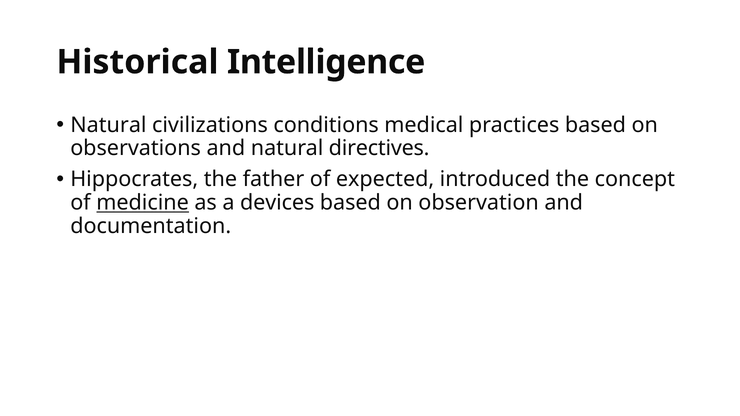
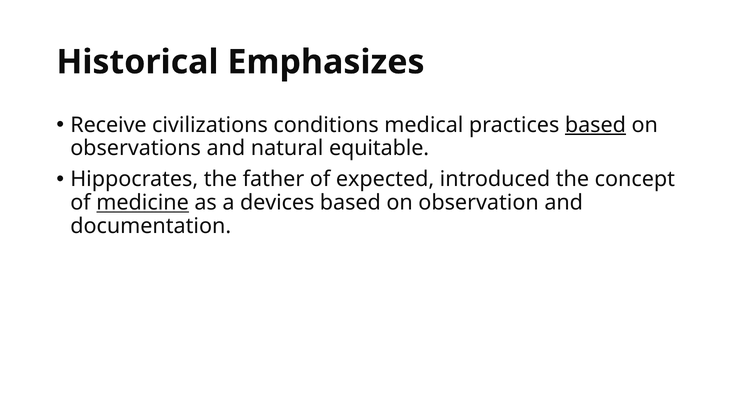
Intelligence: Intelligence -> Emphasizes (326, 62)
Natural: Natural -> Receive (108, 125)
based underline: none -> present (595, 125)
directives: directives -> equitable (379, 148)
